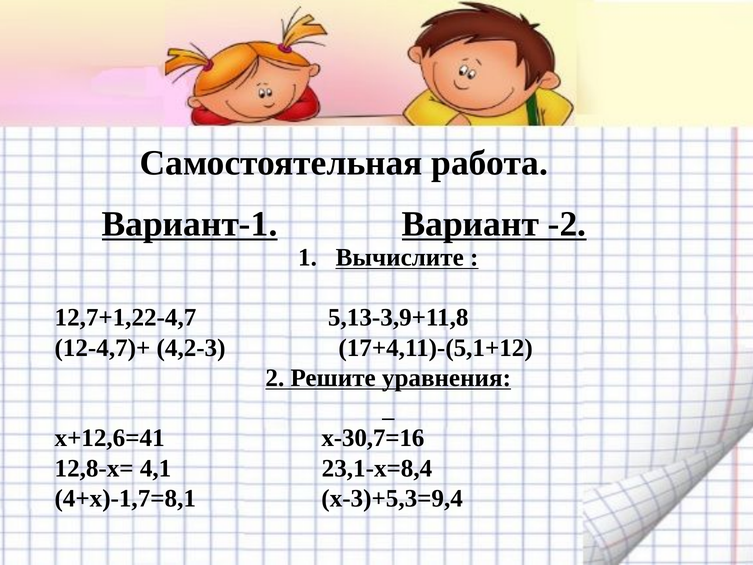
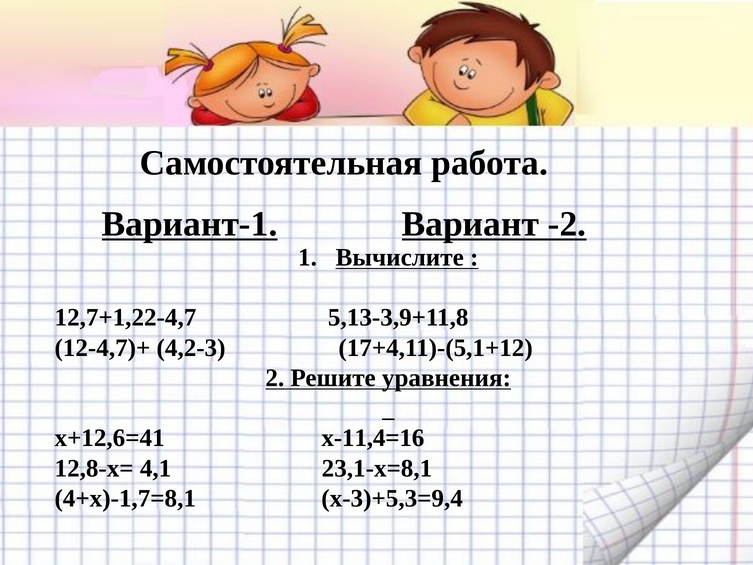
х-30,7=16: х-30,7=16 -> х-11,4=16 (373, 438)
23,1-х=8,4: 23,1-х=8,4 -> 23,1-х=8,1 (377, 468)
